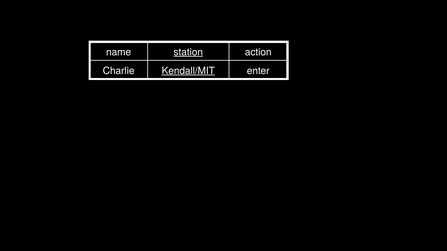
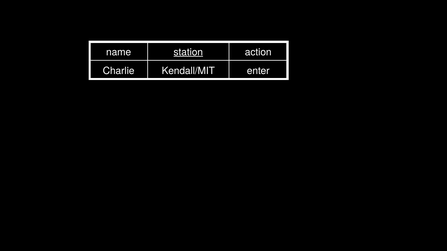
Kendall/MIT underline: present -> none (188, 71)
